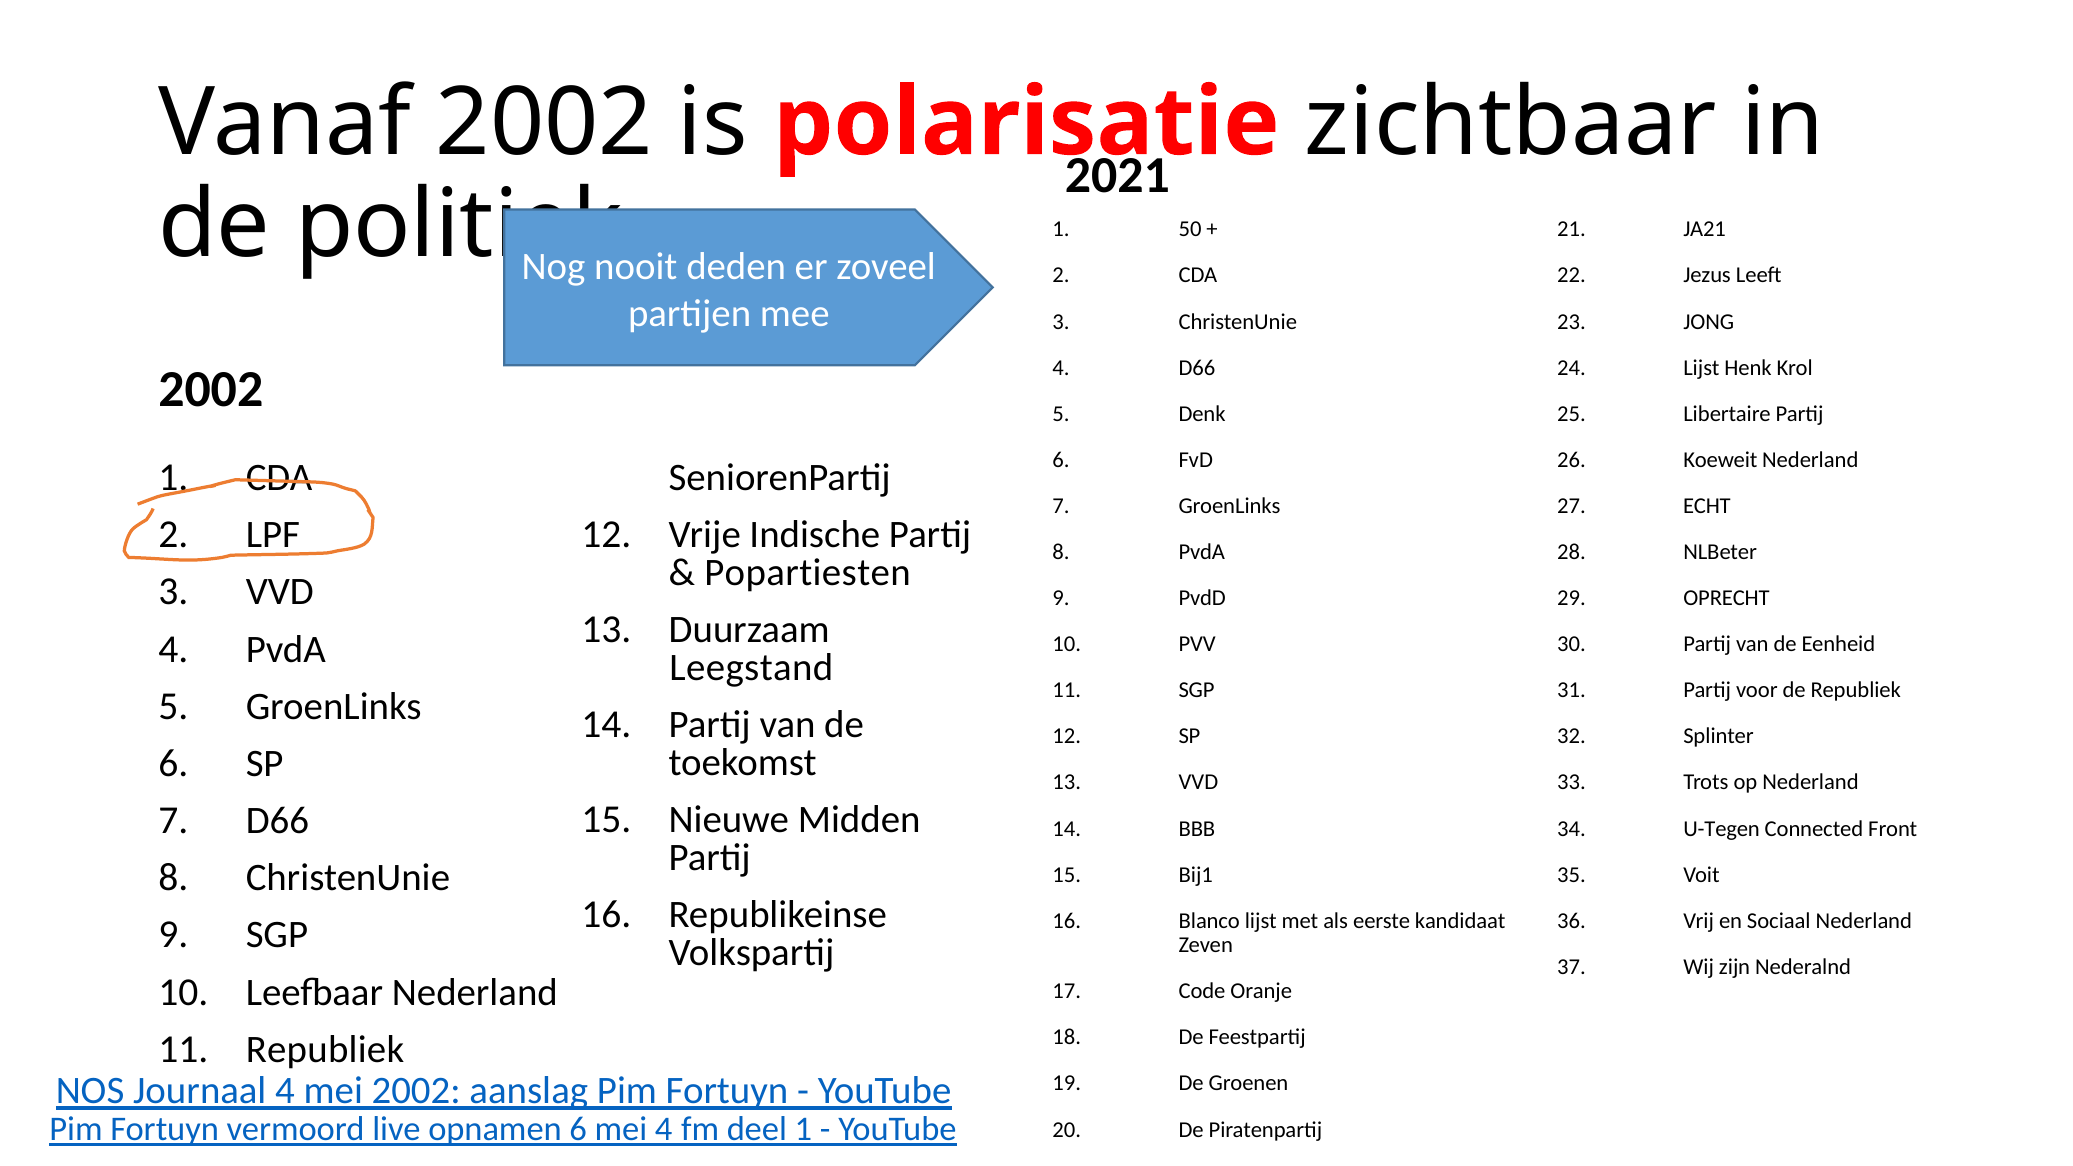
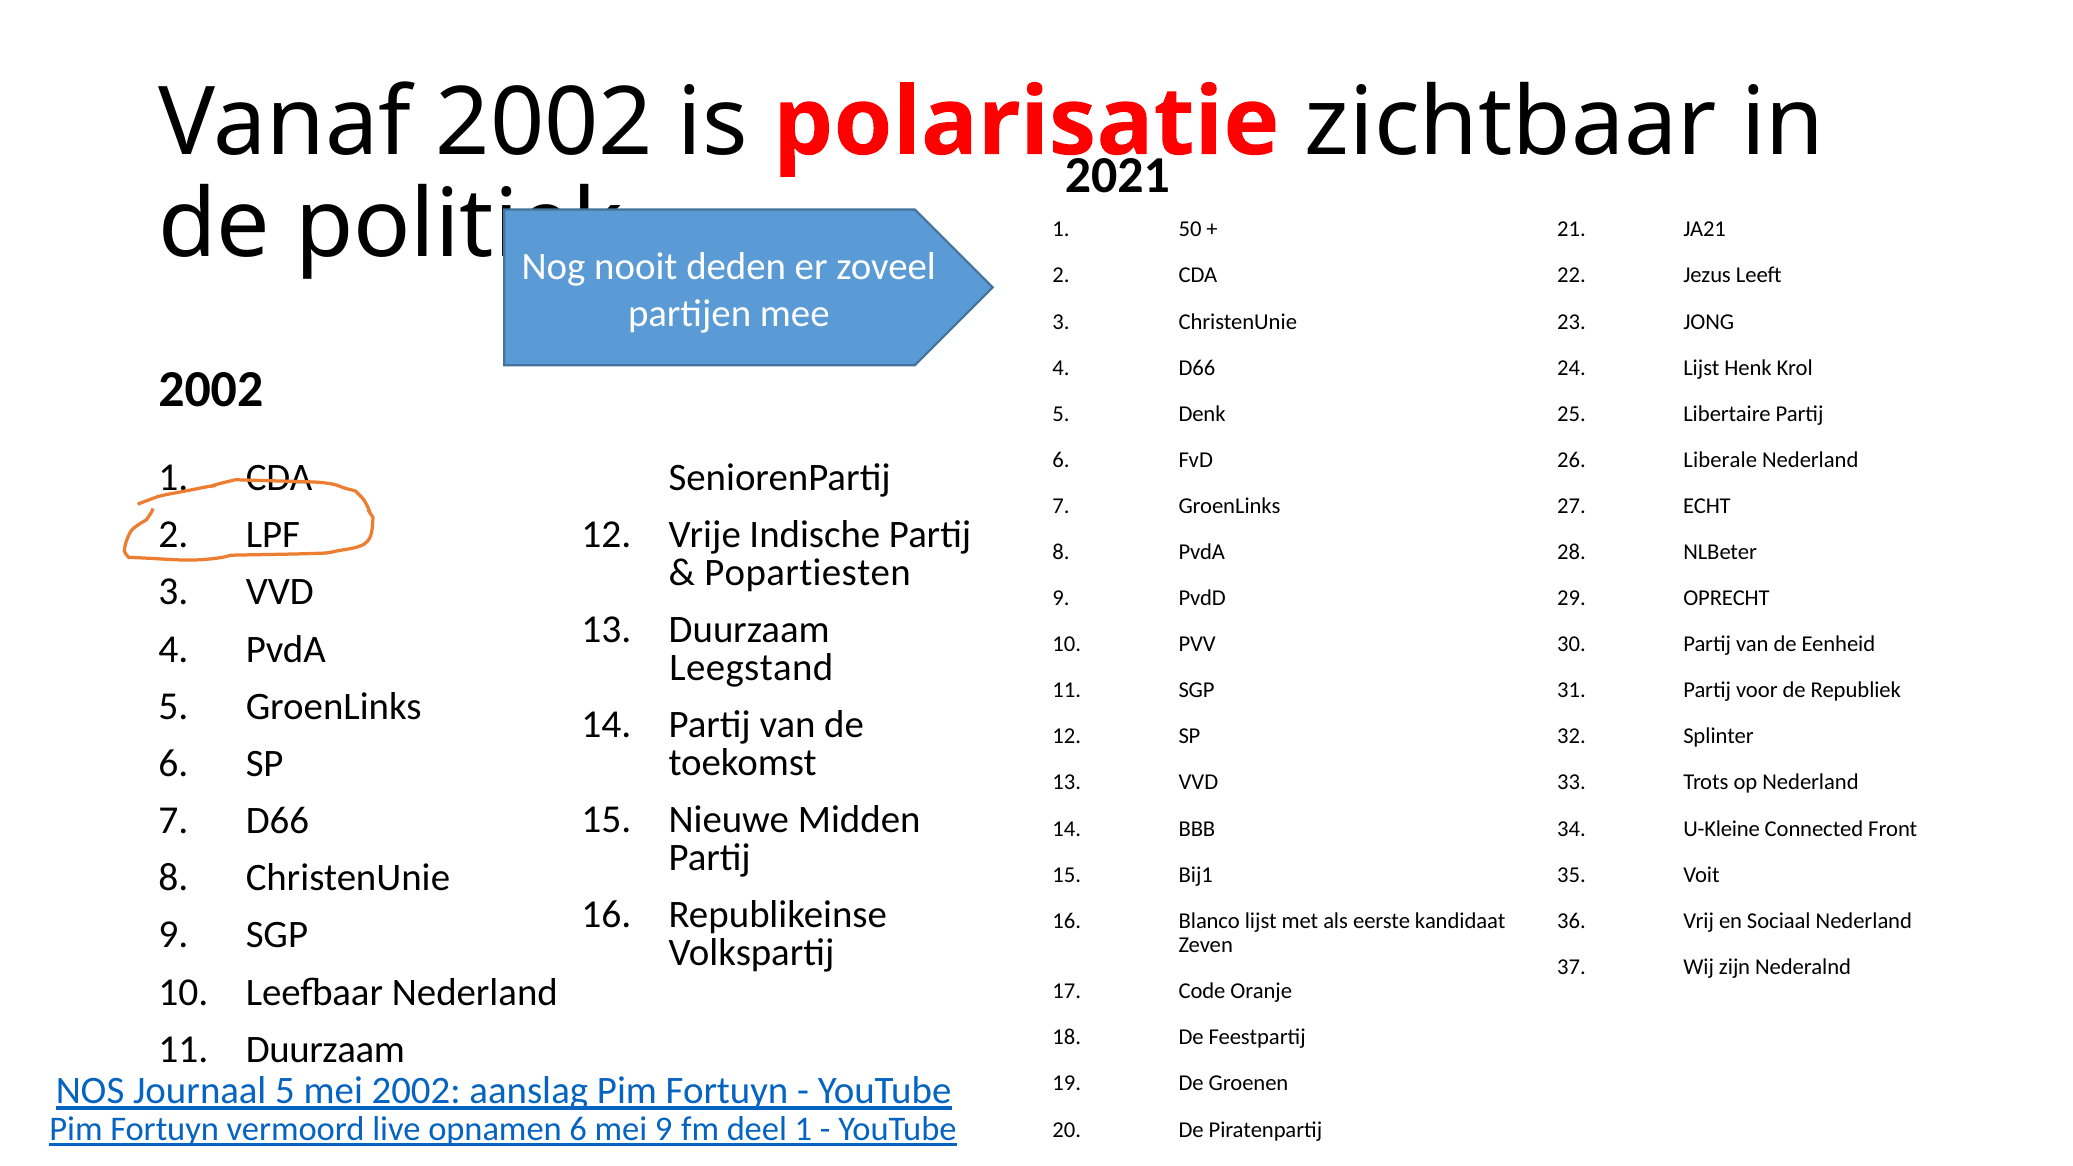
Koeweit: Koeweit -> Liberale (1720, 460)
U-Tegen: U-Tegen -> U-Kleine (1722, 829)
Republiek: Republiek -> Duurzaam (325, 1049)
Journaal 4: 4 -> 5 (285, 1091)
mei 4: 4 -> 9 (664, 1129)
